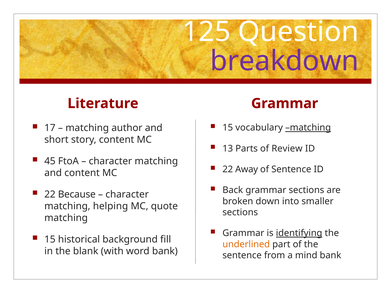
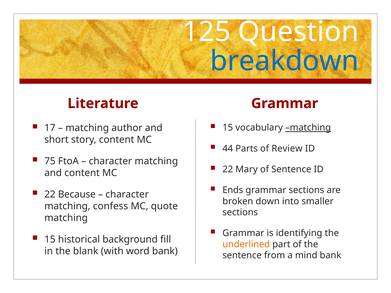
breakdown colour: purple -> blue (285, 61)
13: 13 -> 44 (228, 149)
45: 45 -> 75 (50, 161)
Away: Away -> Mary (247, 169)
Back: Back -> Ends (233, 190)
helping: helping -> confess (111, 206)
identifying underline: present -> none (299, 233)
